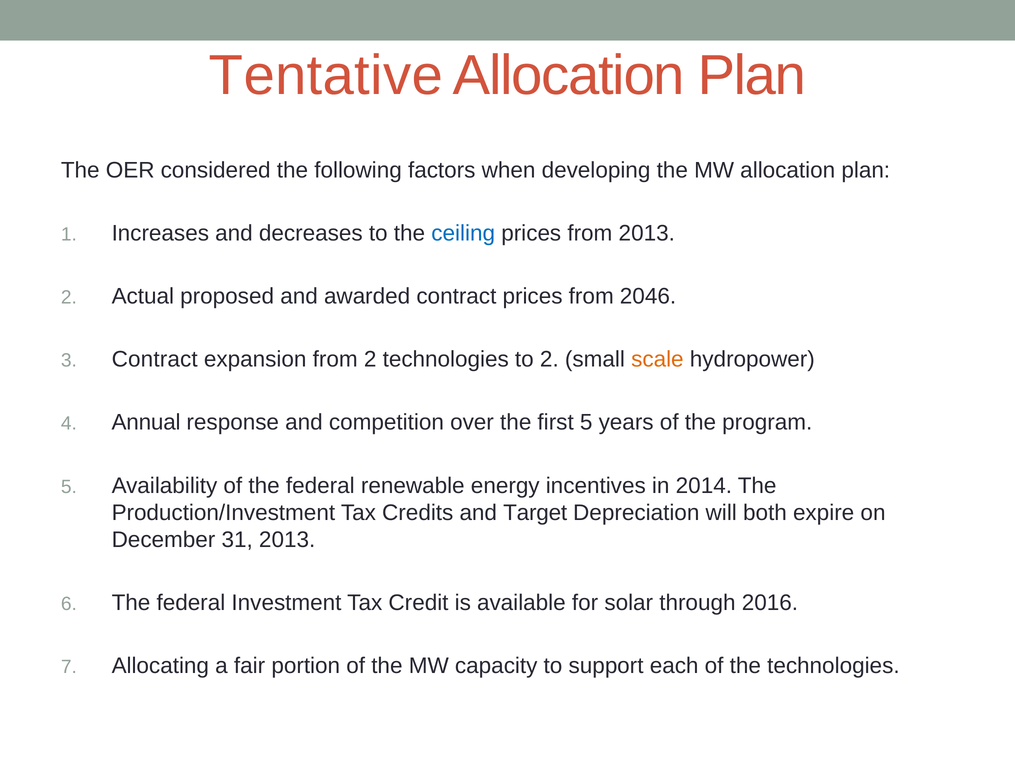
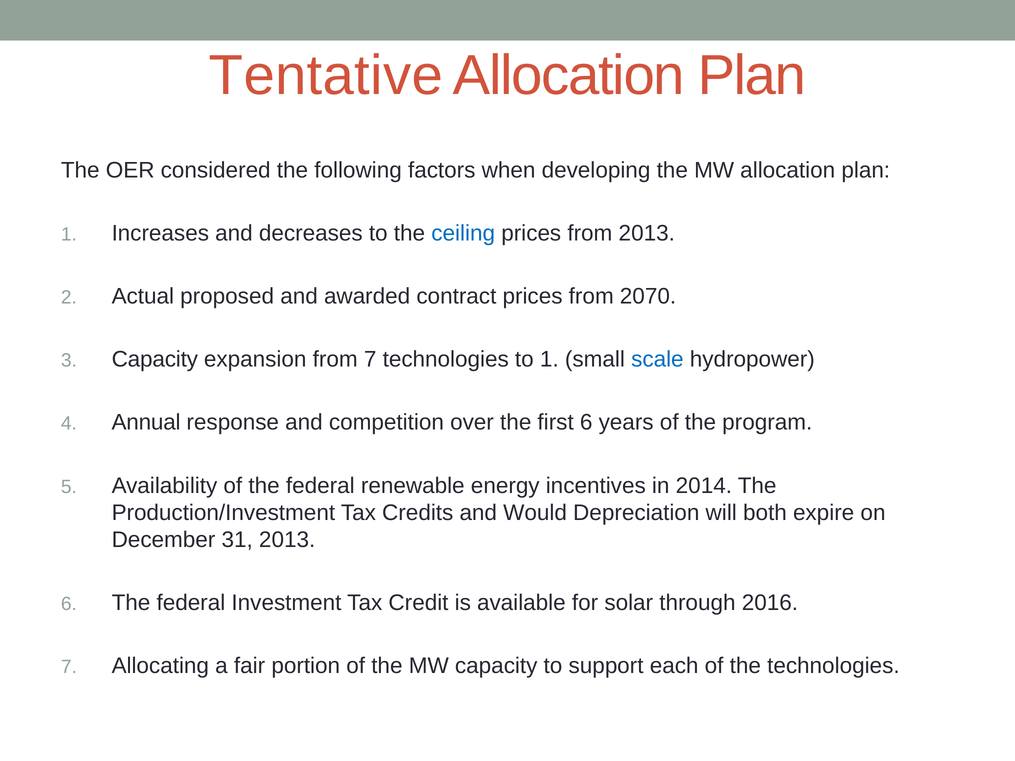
2046: 2046 -> 2070 (648, 296)
3 Contract: Contract -> Capacity (155, 360)
from 2: 2 -> 7 (370, 360)
to 2: 2 -> 1 (549, 360)
scale colour: orange -> blue (657, 360)
first 5: 5 -> 6 (586, 423)
Target: Target -> Would (535, 513)
